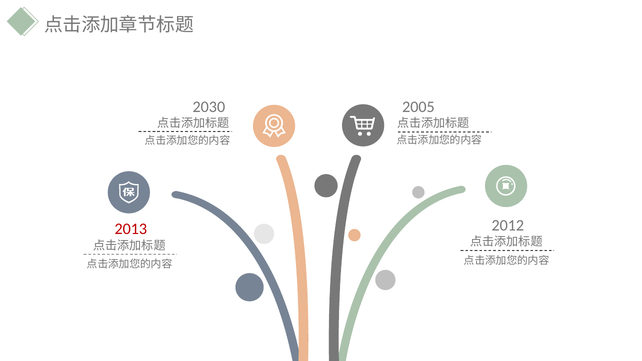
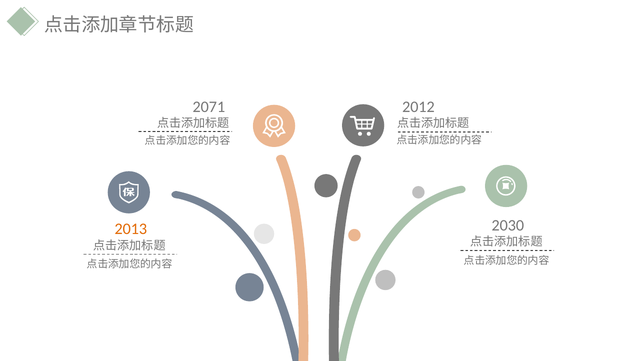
2030: 2030 -> 2071 (209, 107)
2005: 2005 -> 2012 (418, 107)
2012: 2012 -> 2030 (508, 226)
2013 colour: red -> orange (131, 229)
